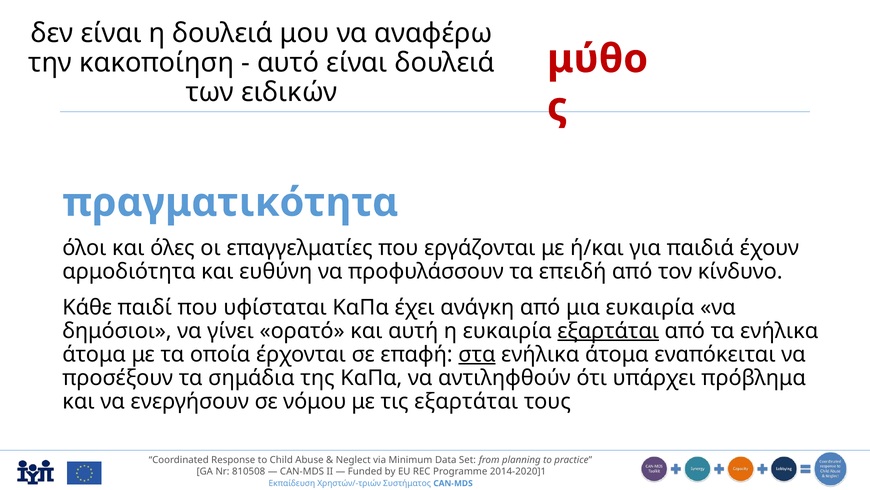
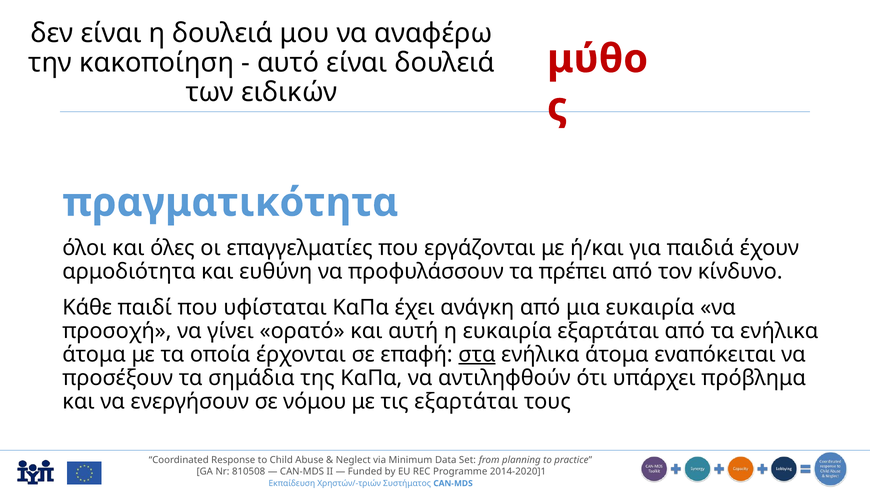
επειδή: επειδή -> πρέπει (573, 271)
δημόσιοι: δημόσιοι -> προσοχή (117, 330)
εξαρτάται underline: present -> none (608, 330)
